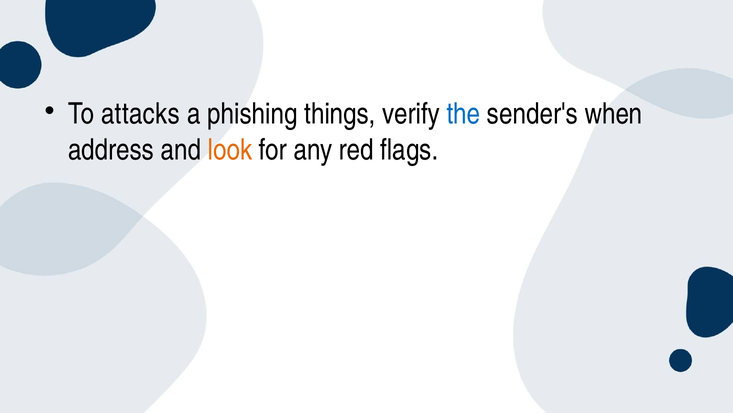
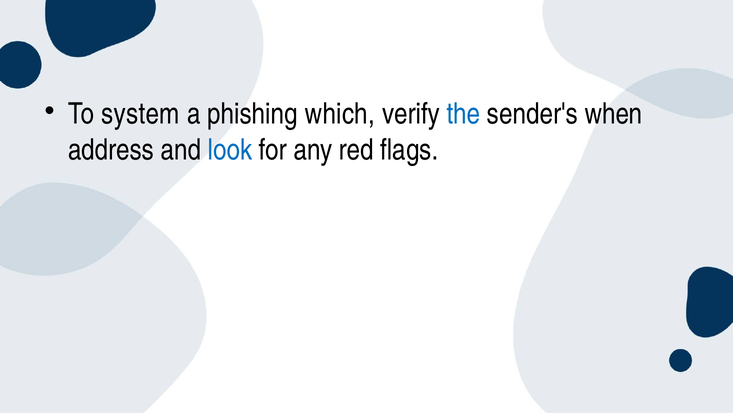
attacks: attacks -> system (140, 114)
things: things -> which (340, 114)
look colour: orange -> blue (230, 150)
